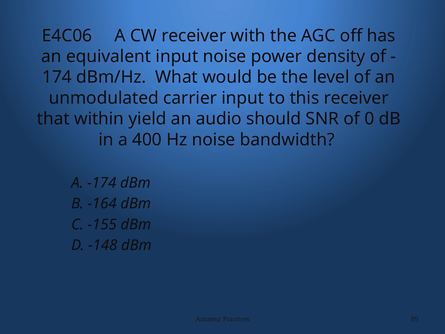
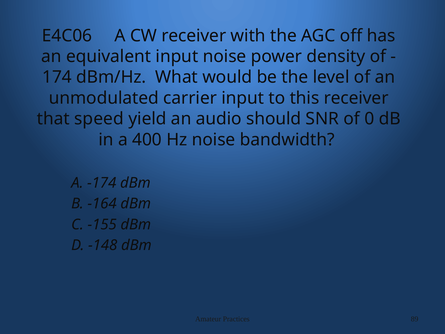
within: within -> speed (99, 119)
